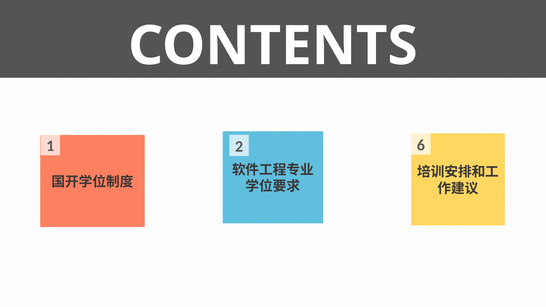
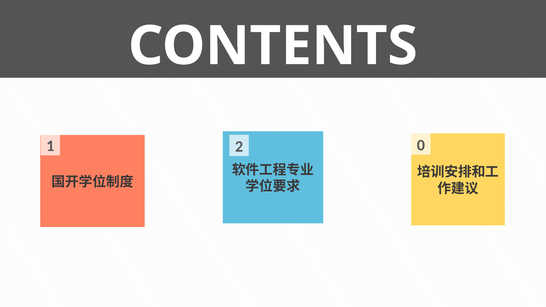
6: 6 -> 0 (421, 145)
